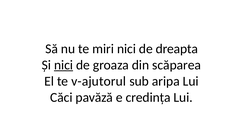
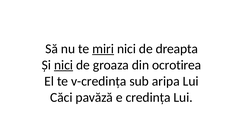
miri underline: none -> present (103, 49)
scăparea: scăparea -> ocrotirea (177, 65)
v-ajutorul: v-ajutorul -> v-credința (99, 81)
